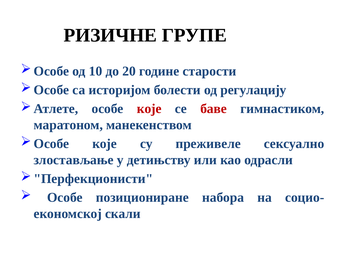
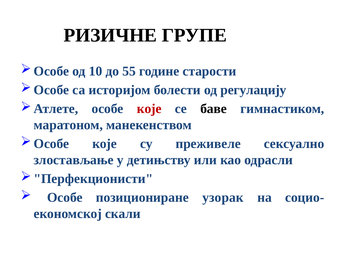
20: 20 -> 55 (129, 71)
баве colour: red -> black (214, 109)
набора: набора -> узорак (223, 197)
